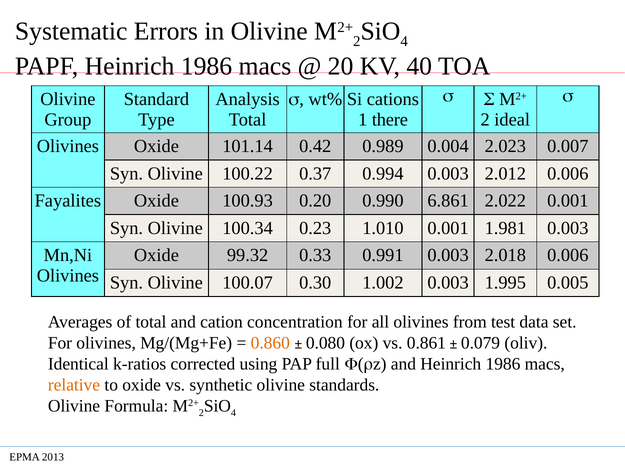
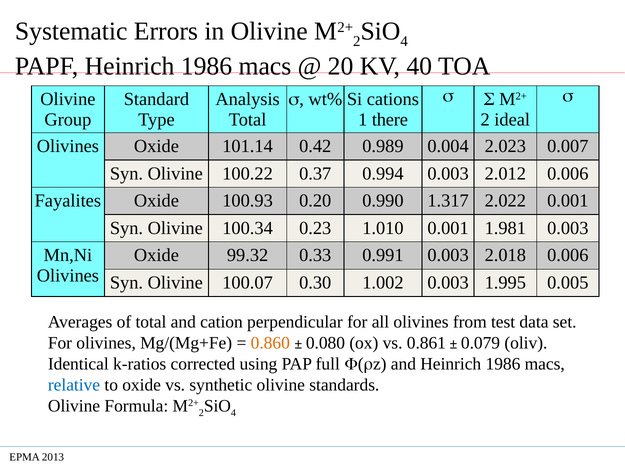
6.861: 6.861 -> 1.317 (448, 201)
concentration: concentration -> perpendicular (295, 322)
relative colour: orange -> blue (74, 385)
